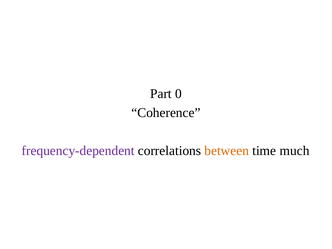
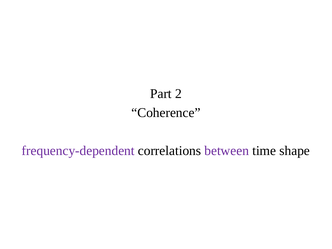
0: 0 -> 2 (178, 94)
between colour: orange -> purple (227, 151)
much: much -> shape (295, 151)
